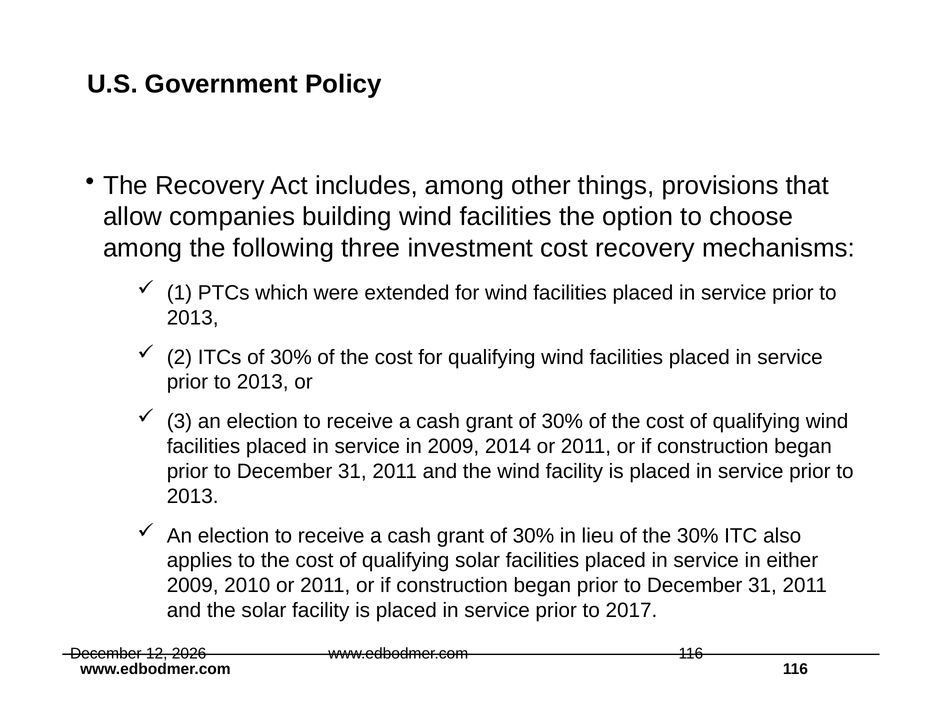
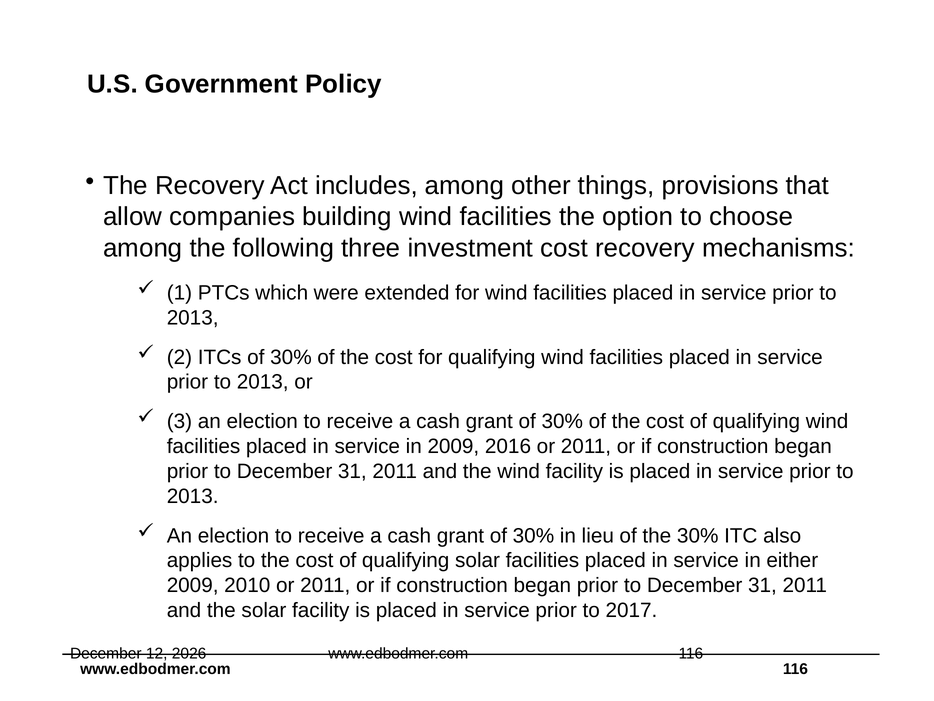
2014: 2014 -> 2016 (508, 446)
